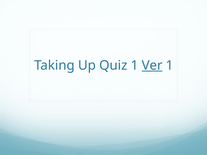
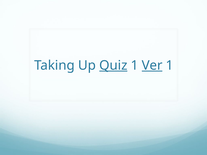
Quiz underline: none -> present (113, 65)
